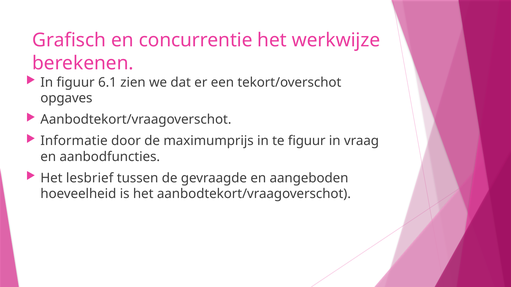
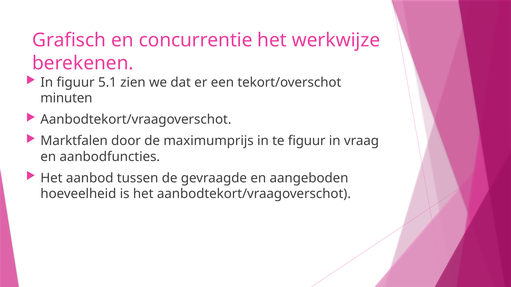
6.1: 6.1 -> 5.1 (107, 82)
opgaves: opgaves -> minuten (66, 98)
Informatie: Informatie -> Marktfalen (74, 141)
lesbrief: lesbrief -> aanbod (90, 178)
